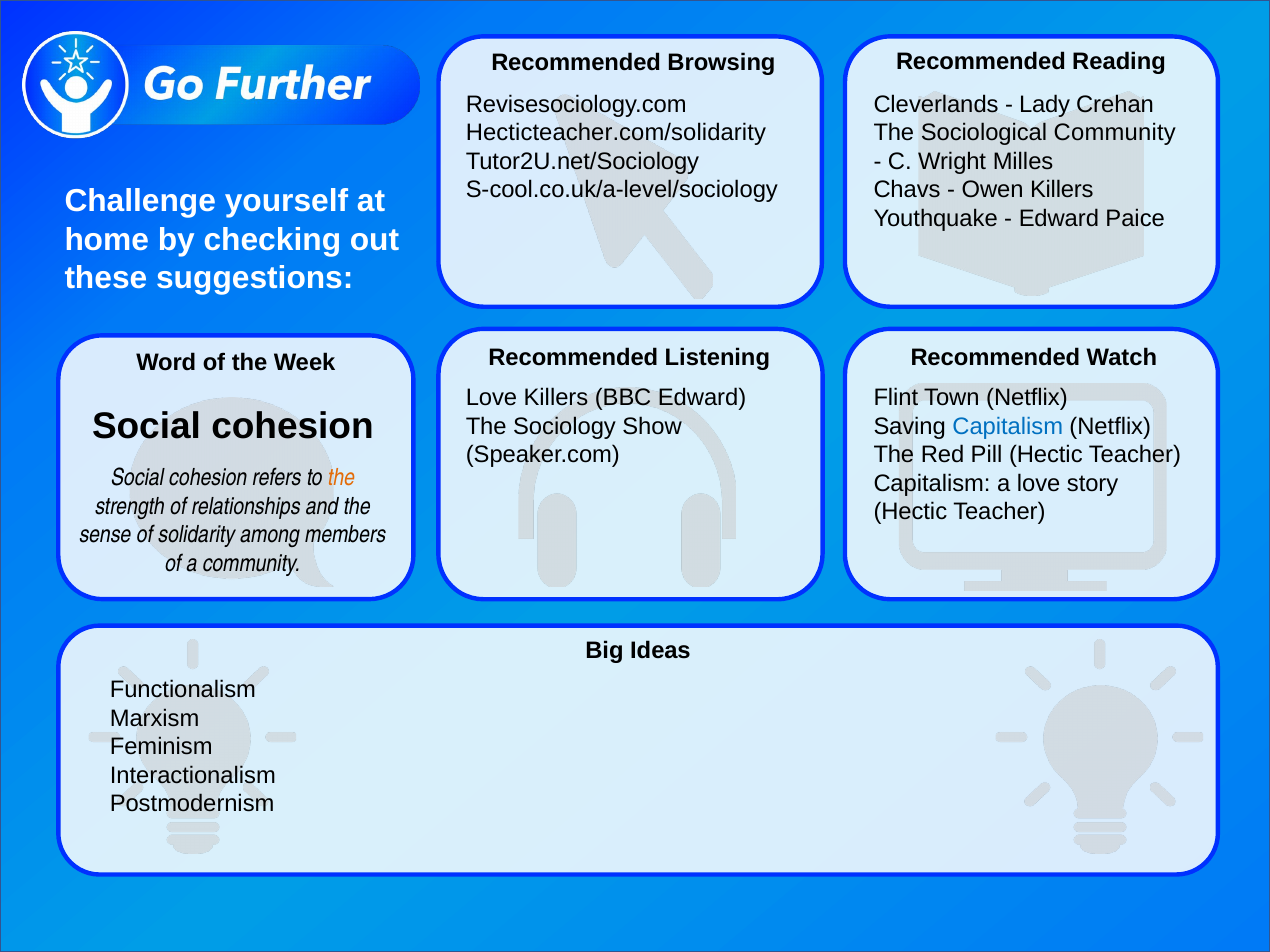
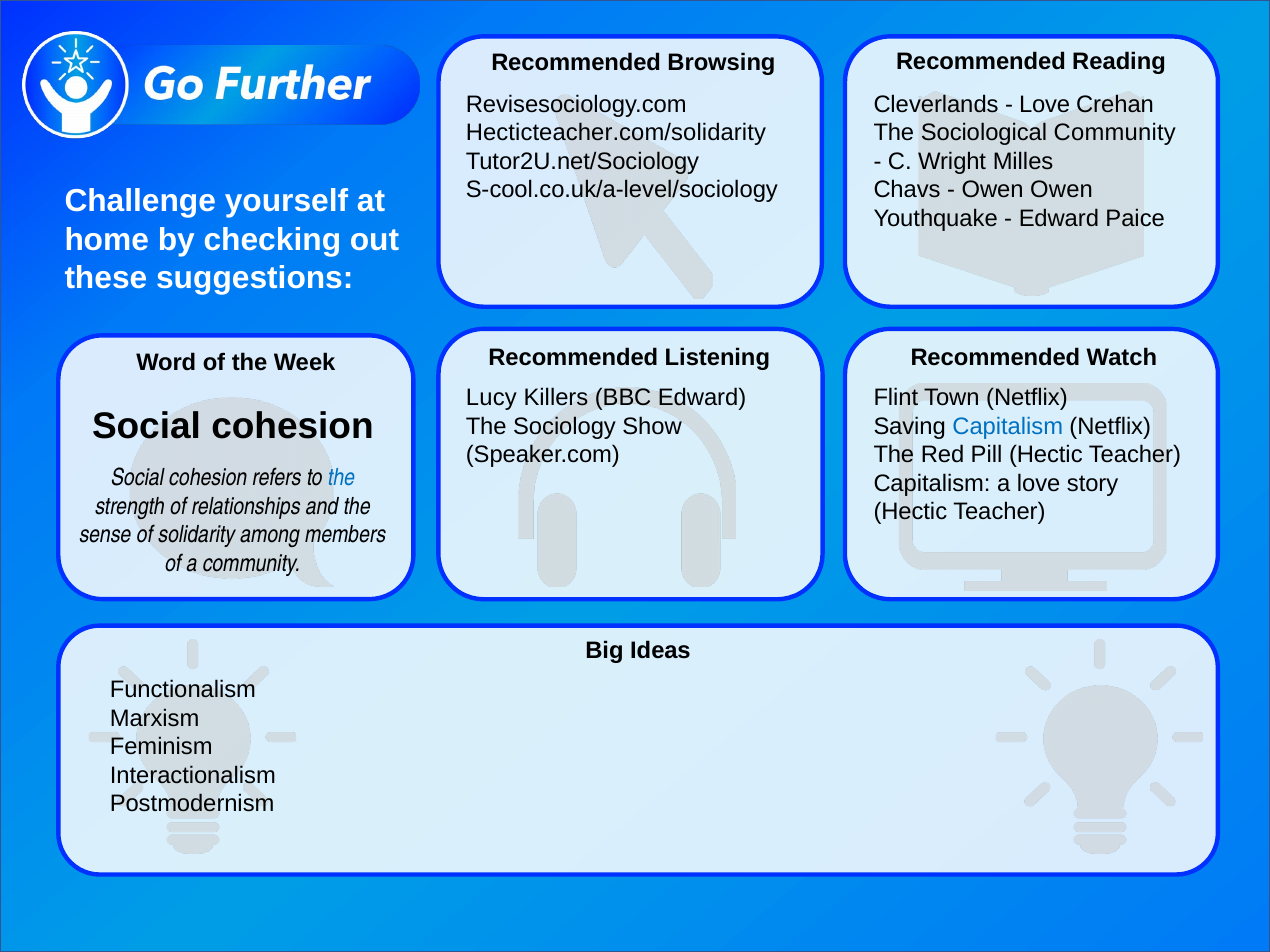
Lady: Lady -> Love (1045, 104)
Owen Killers: Killers -> Owen (1062, 190)
Love: Love -> Lucy (491, 398)
the colour: orange -> blue (341, 478)
